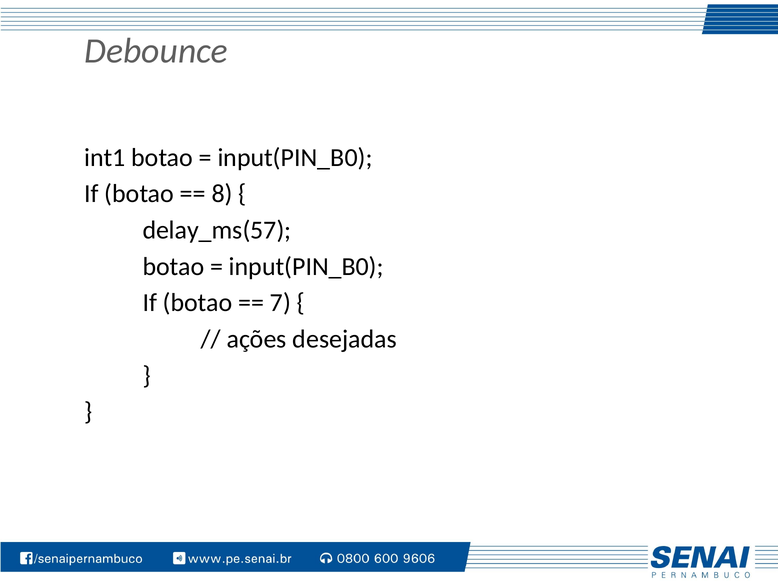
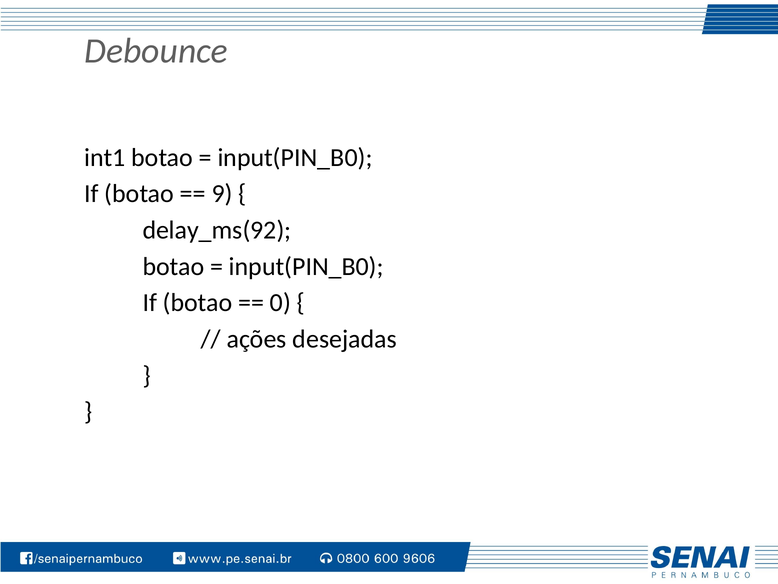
8: 8 -> 9 (222, 194)
delay_ms(57: delay_ms(57 -> delay_ms(92 (217, 230)
7: 7 -> 0 (280, 303)
